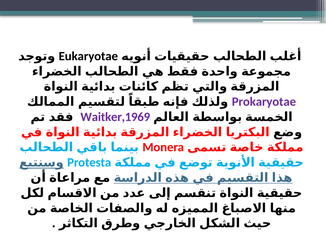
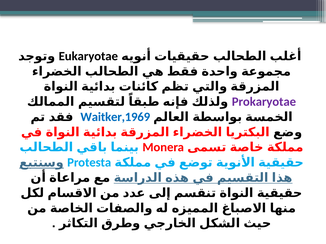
Waitker,1969 colour: purple -> blue (115, 117)
